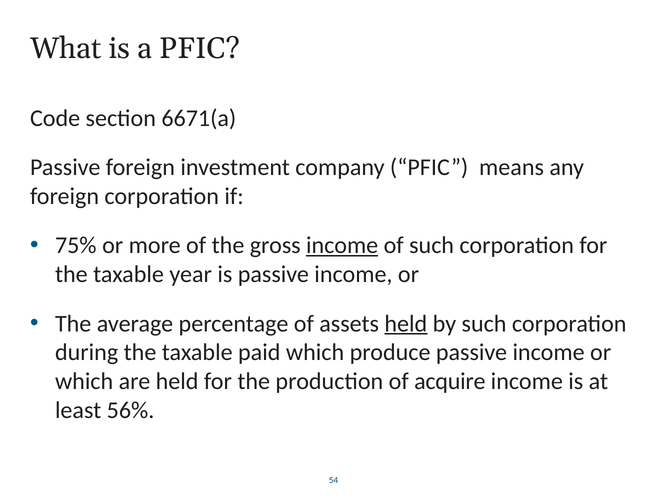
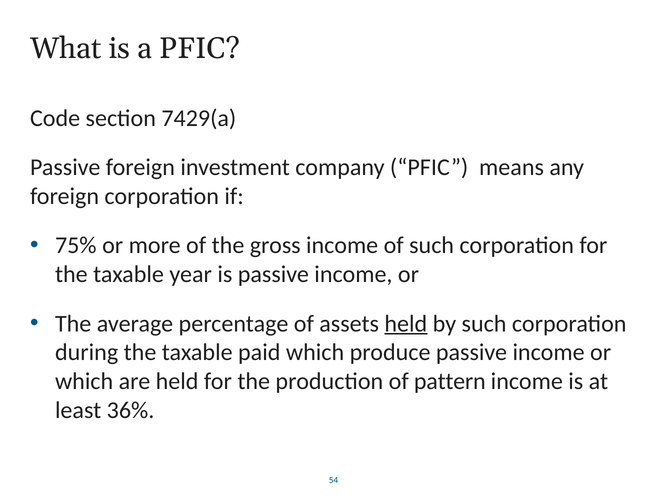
6671(a: 6671(a -> 7429(a (199, 118)
income underline: present -> none (342, 246)
acquire: acquire -> pattern (450, 382)
56%: 56% -> 36% (131, 410)
